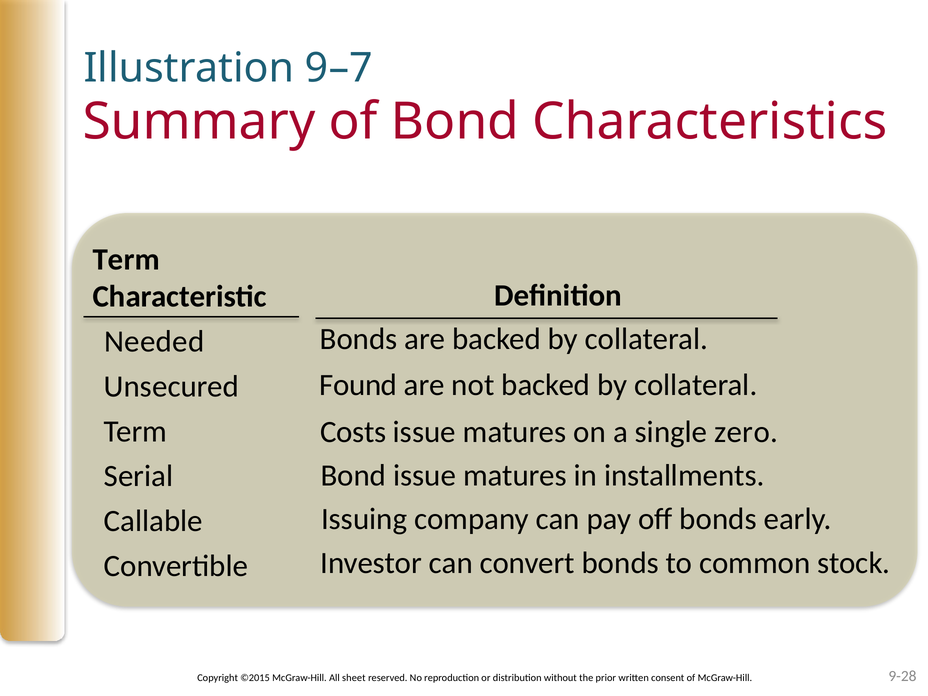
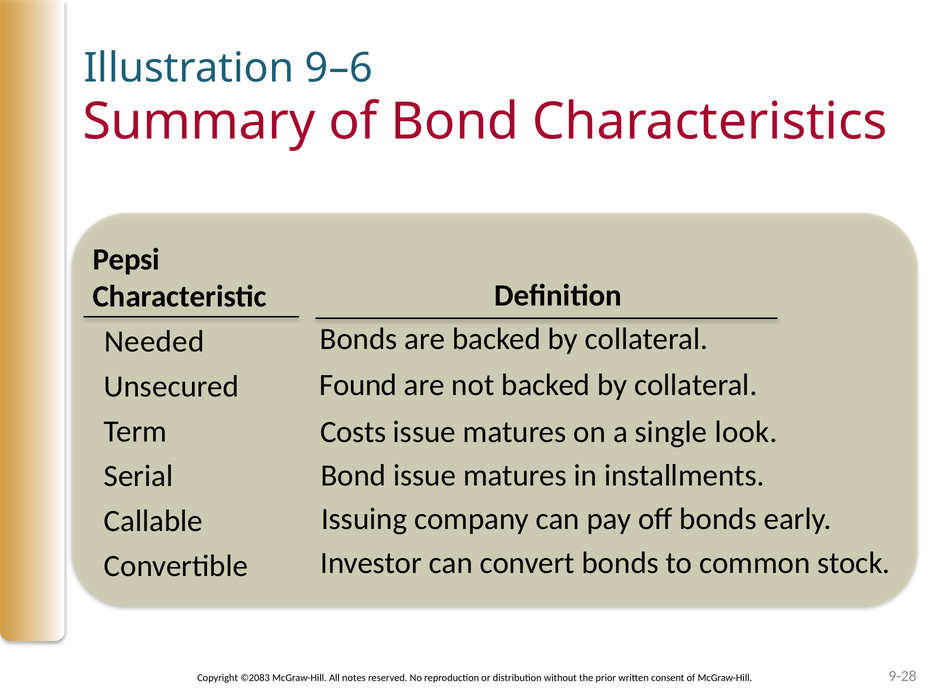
9–7: 9–7 -> 9–6 (339, 68)
Term: Term -> Pepsi (126, 260)
zero: zero -> look (746, 432)
©2015: ©2015 -> ©2083 (255, 678)
sheet: sheet -> notes (354, 678)
